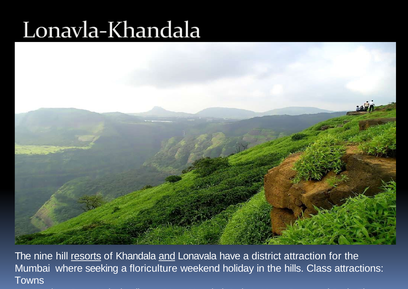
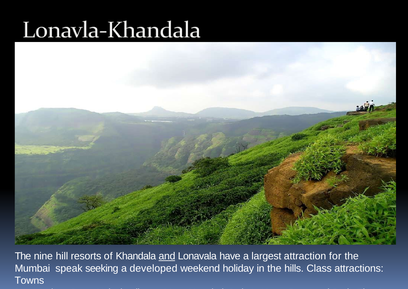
resorts underline: present -> none (86, 256)
district: district -> largest (266, 256)
where: where -> speak (69, 268)
floriculture: floriculture -> developed (154, 268)
